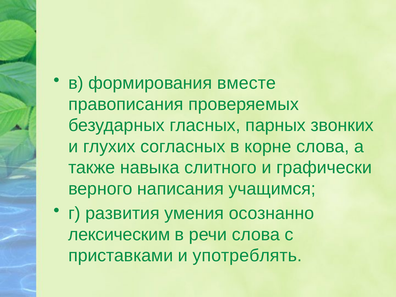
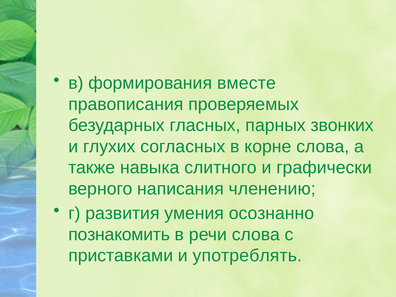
учащимся: учащимся -> членению (272, 189)
лексическим: лексическим -> познакомить (119, 234)
